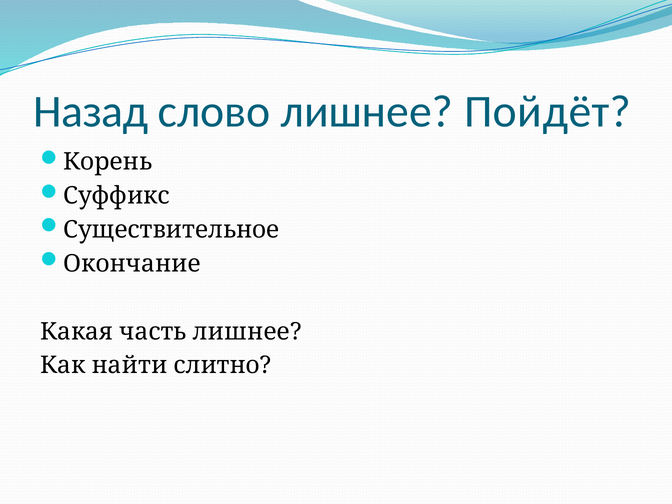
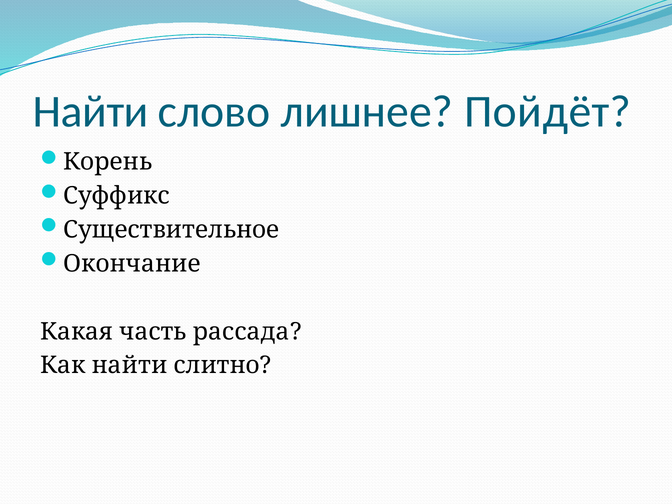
Назад: Назад -> Найти (91, 111)
часть лишнее: лишнее -> рассада (247, 332)
